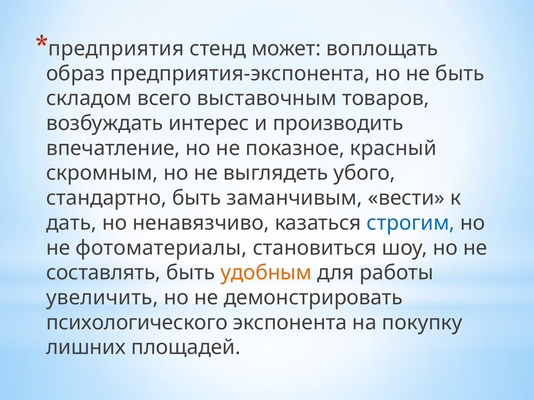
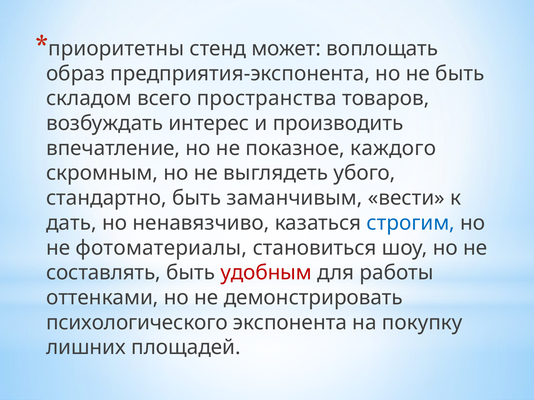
предприятия: предприятия -> приоритетны (116, 49)
выставочным: выставочным -> пространства (267, 99)
красный: красный -> каждого (393, 148)
удобным colour: orange -> red (266, 273)
увеличить: увеличить -> оттенками (102, 298)
